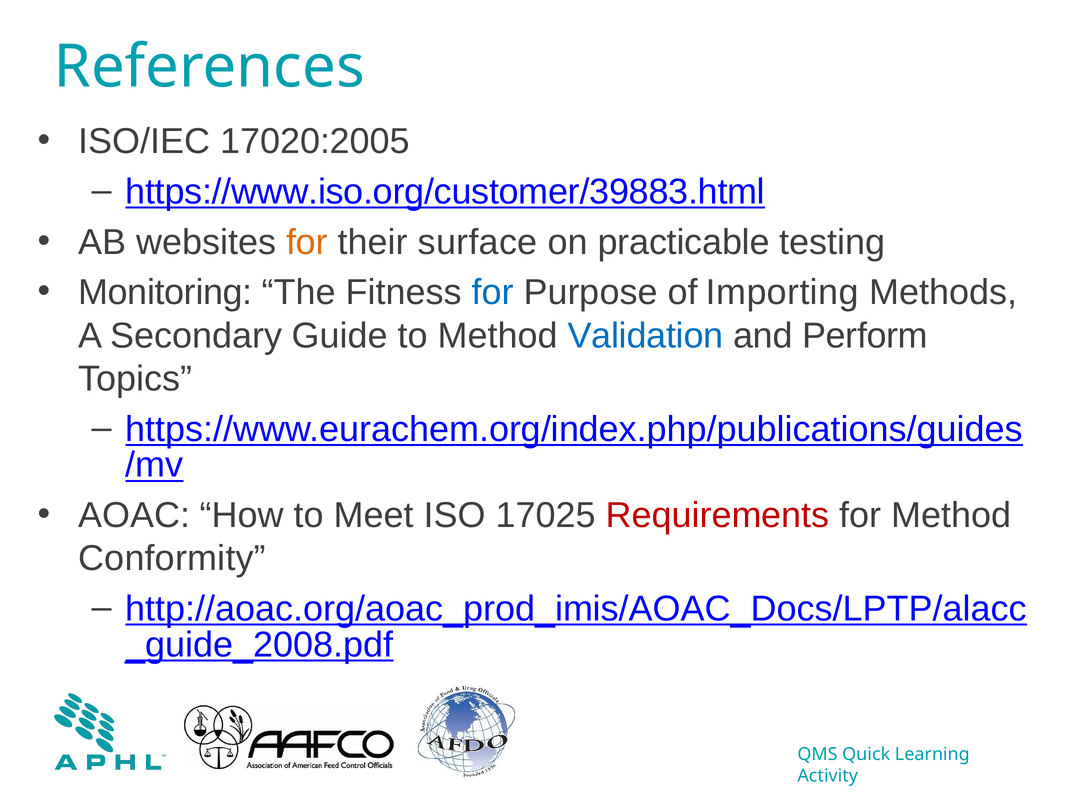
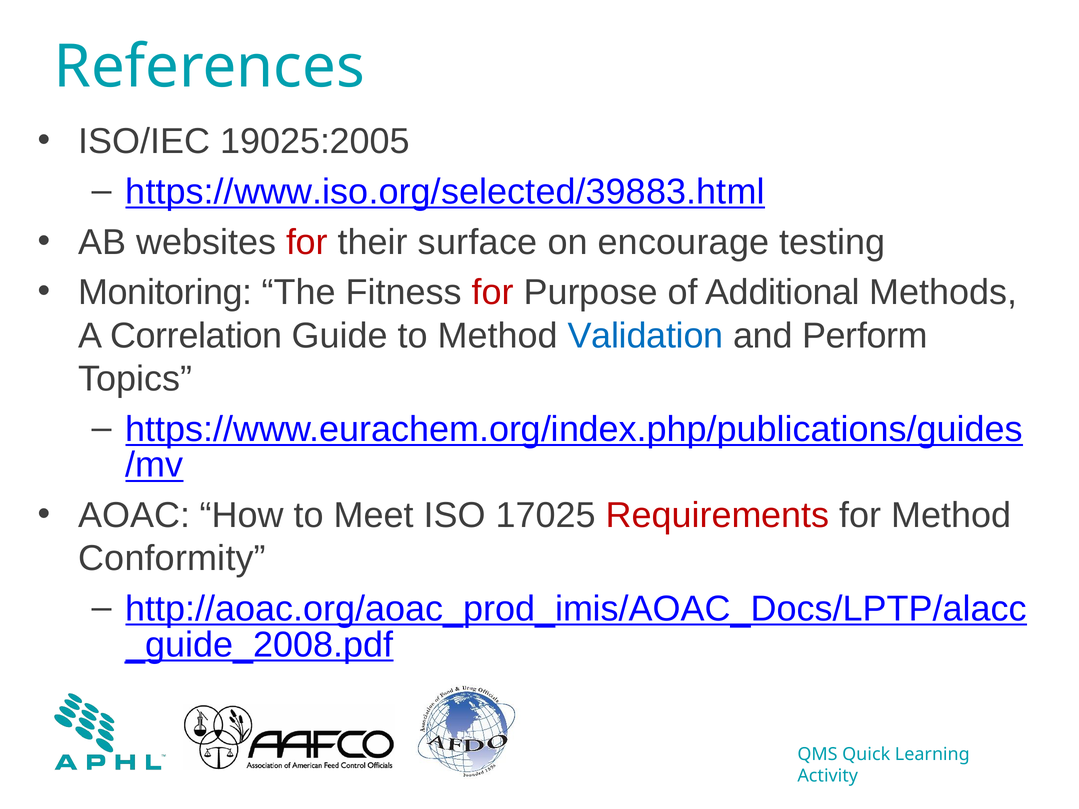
17020:2005: 17020:2005 -> 19025:2005 (315, 142)
https://www.iso.org/customer/39883.html: https://www.iso.org/customer/39883.html -> https://www.iso.org/selected/39883.html (445, 192)
for colour: orange -> red (307, 242)
practicable: practicable -> encourage (683, 242)
for colour: blue -> red (493, 293)
Importing: Importing -> Additional (783, 293)
Secondary: Secondary -> Correlation (196, 336)
